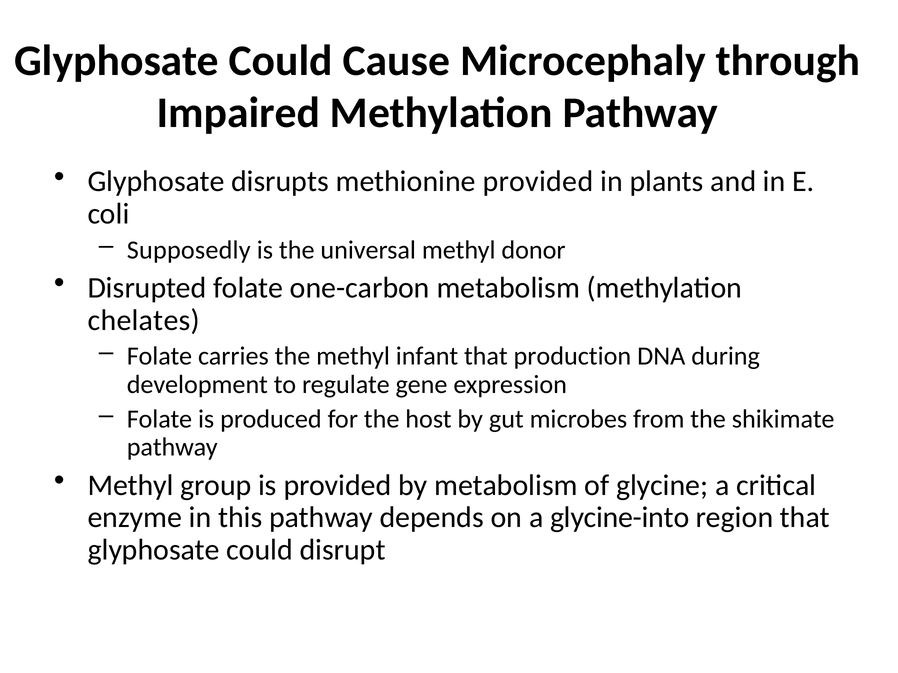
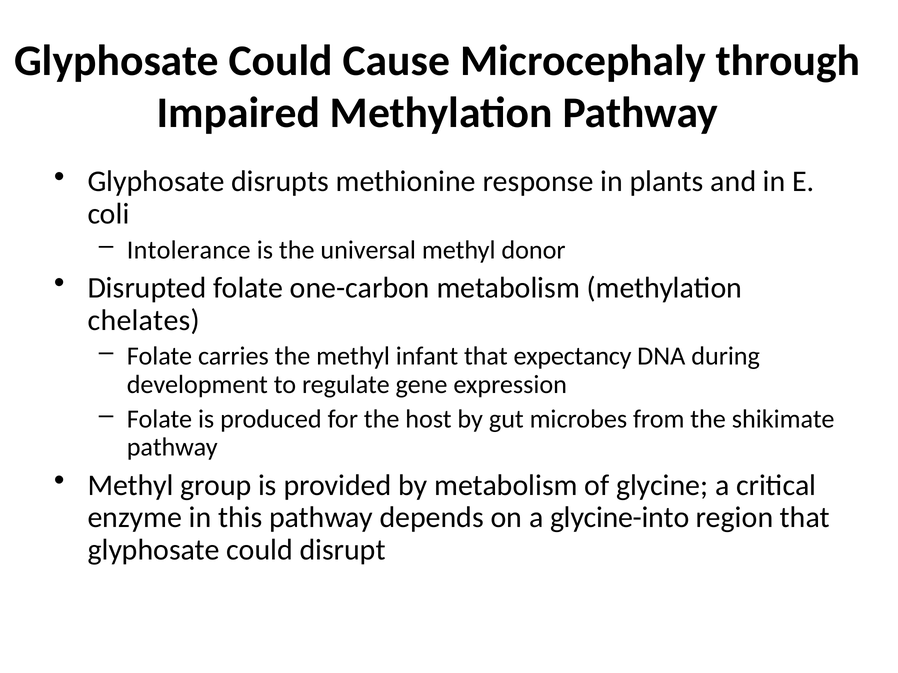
methionine provided: provided -> response (538, 182)
Supposedly: Supposedly -> Intolerance (189, 250)
production: production -> expectancy (573, 356)
